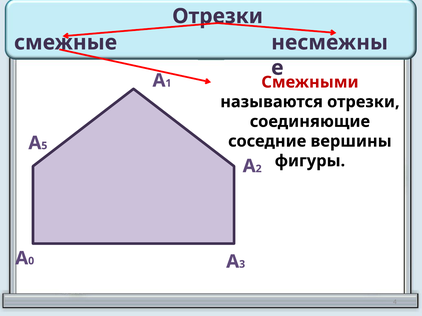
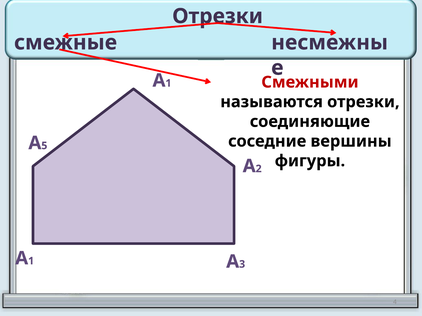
0: 0 -> 1 (31, 261)
